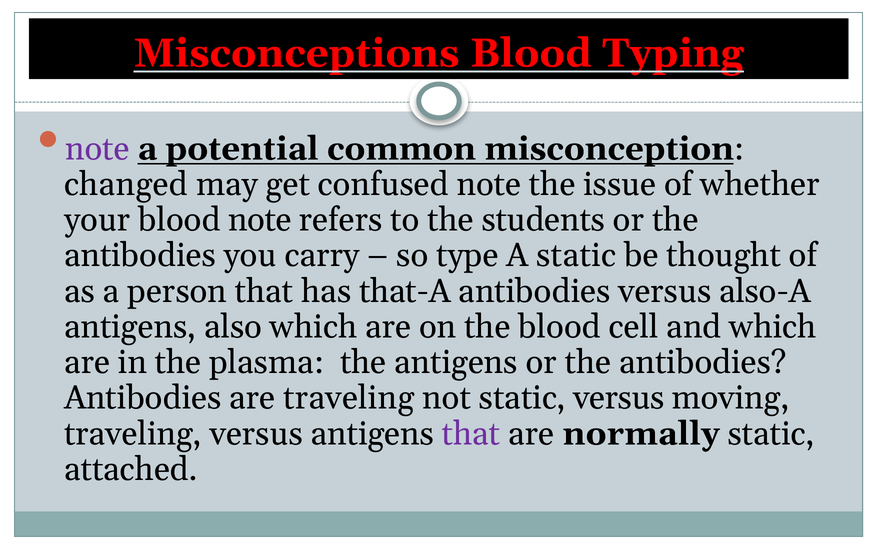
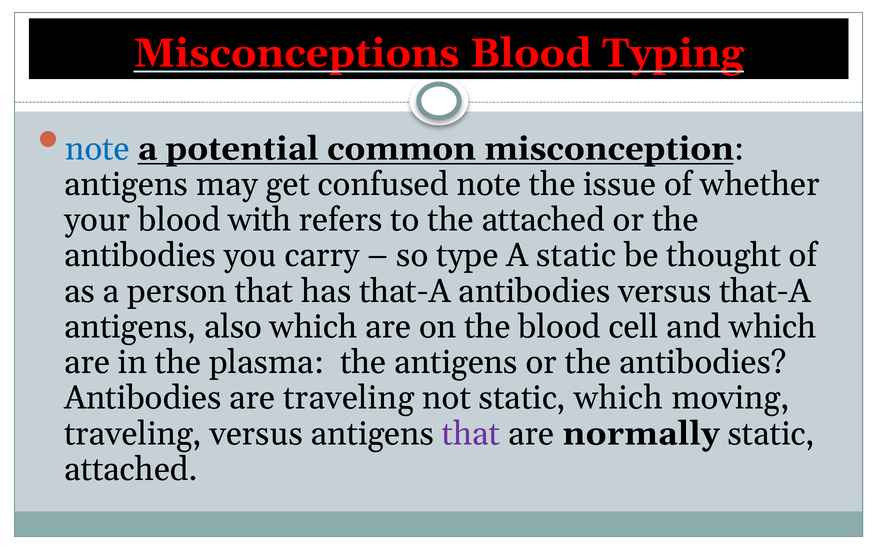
note colour: purple -> blue (98, 149)
changed: changed -> antigens (126, 184)
blood note: note -> with (260, 220)
the students: students -> attached (543, 220)
versus also-A: also-A -> that-A (765, 291)
static versus: versus -> which (619, 398)
